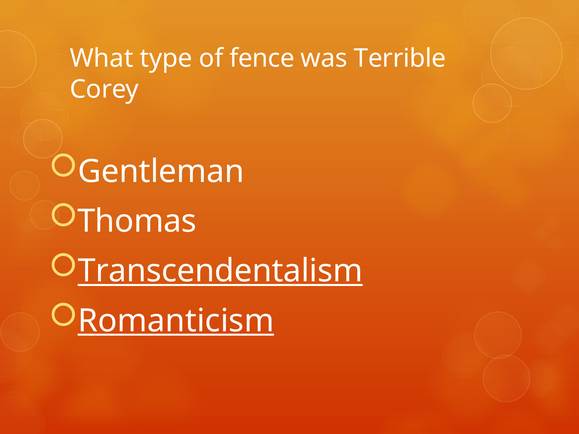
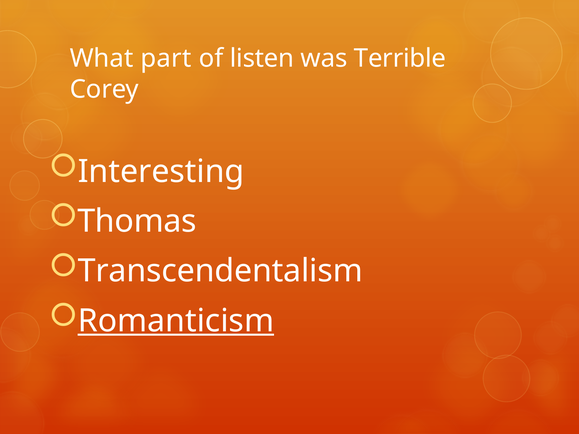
type: type -> part (166, 58)
fence: fence -> listen (262, 58)
Gentleman: Gentleman -> Interesting (161, 172)
Transcendentalism underline: present -> none (220, 271)
